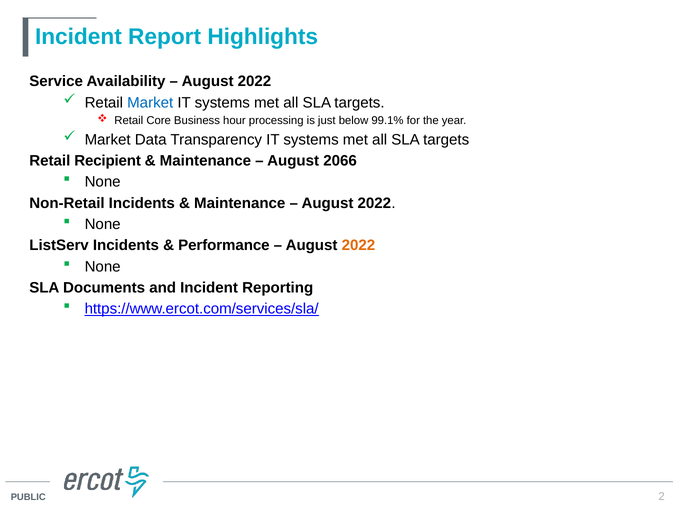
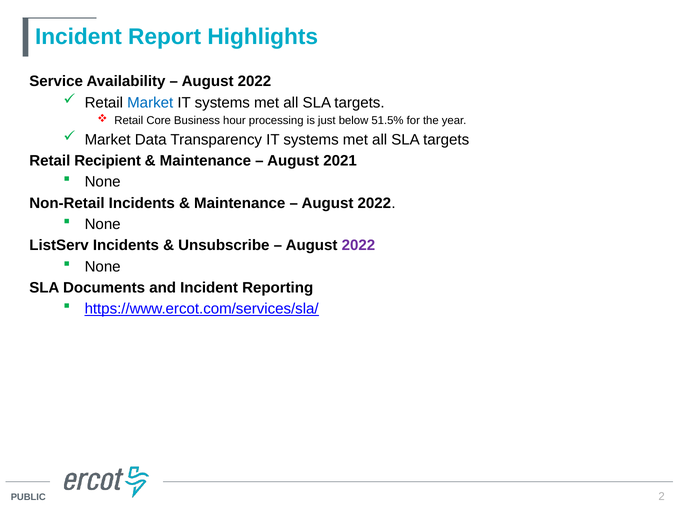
99.1%: 99.1% -> 51.5% (387, 120)
2066: 2066 -> 2021 (340, 161)
Performance: Performance -> Unsubscribe (224, 245)
2022 colour: orange -> purple (358, 245)
